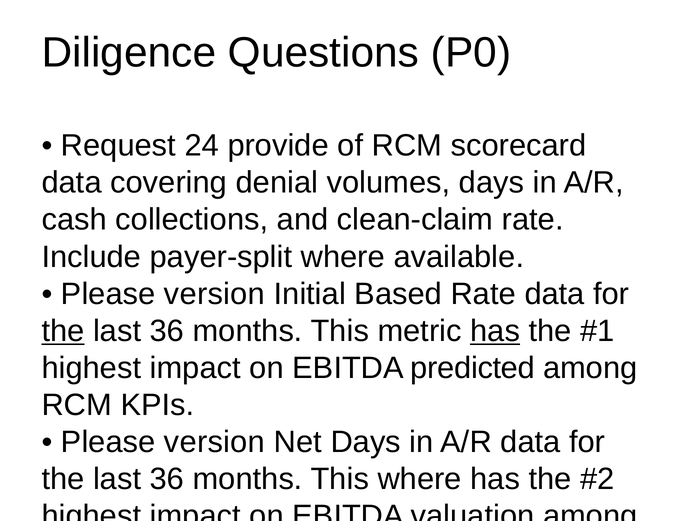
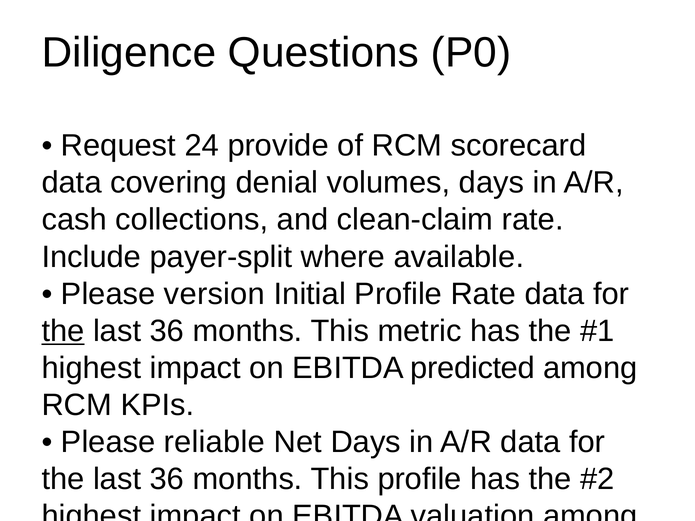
Initial Based: Based -> Profile (398, 294)
has underline: present -> none (495, 331)
version: version -> reliable (214, 442)
This where: where -> profile (420, 479)
